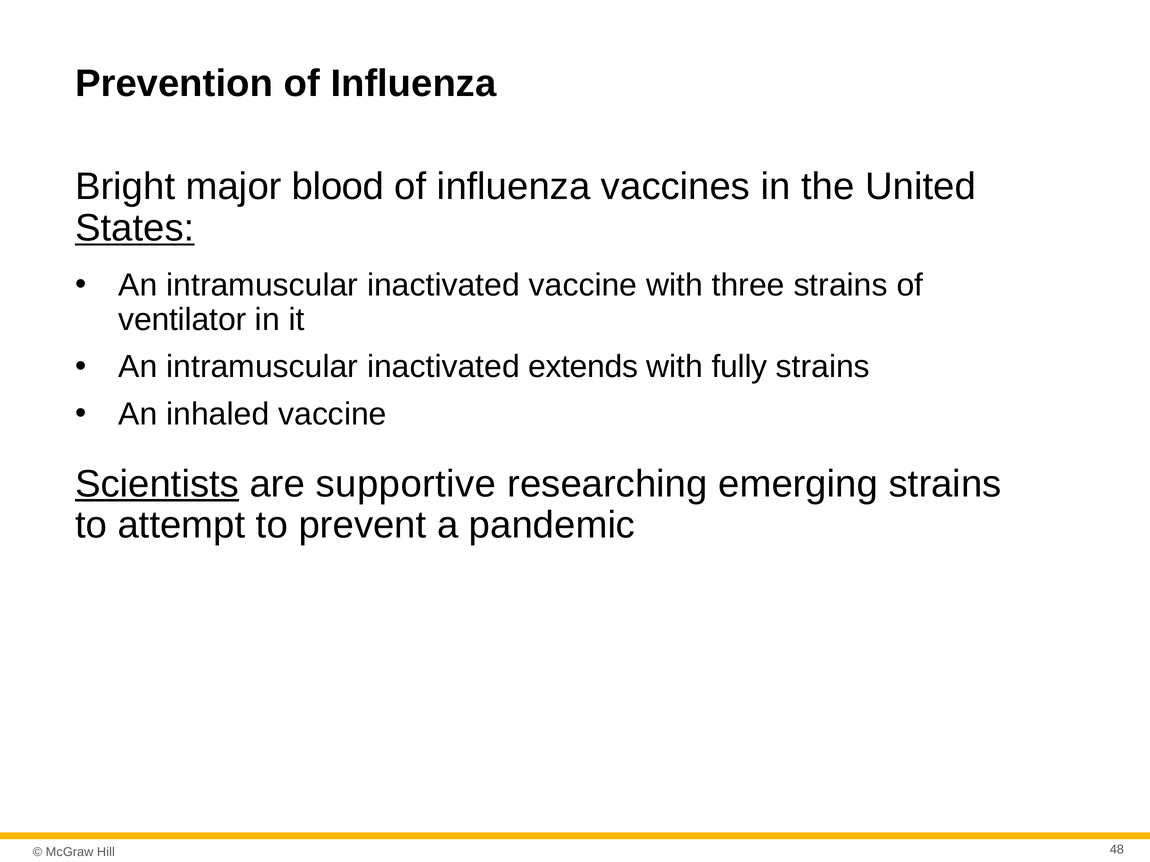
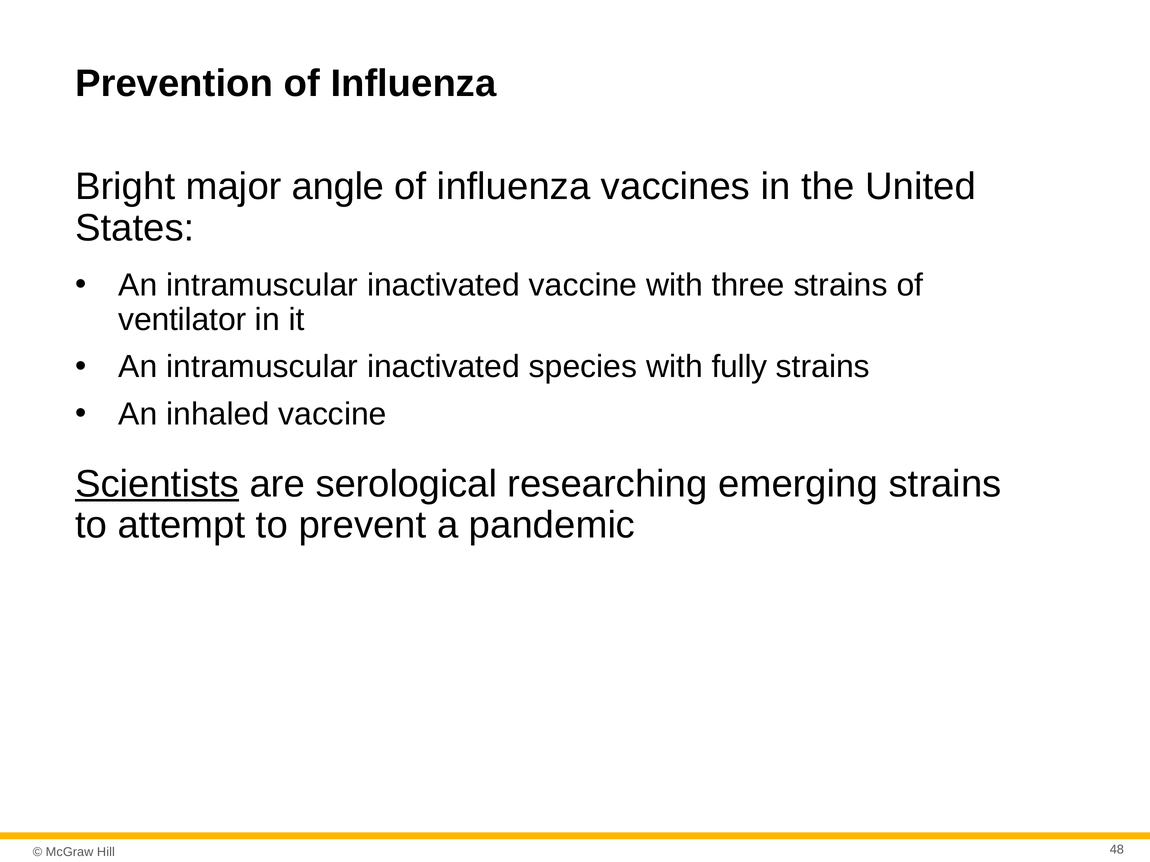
blood: blood -> angle (338, 187)
States underline: present -> none (135, 228)
extends: extends -> species (583, 367)
supportive: supportive -> serological (406, 484)
